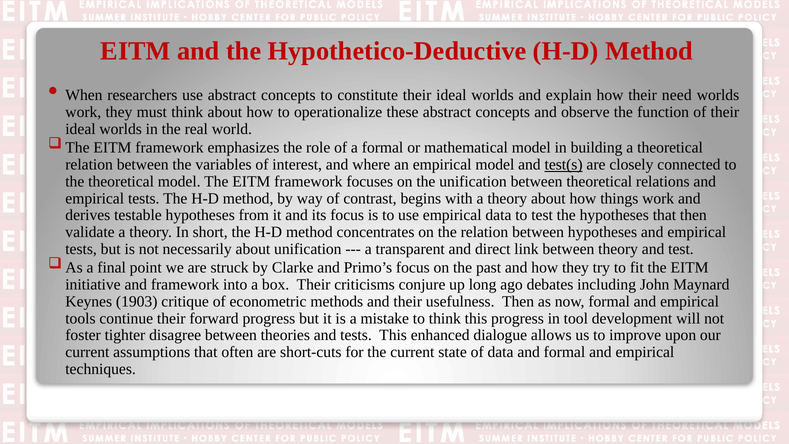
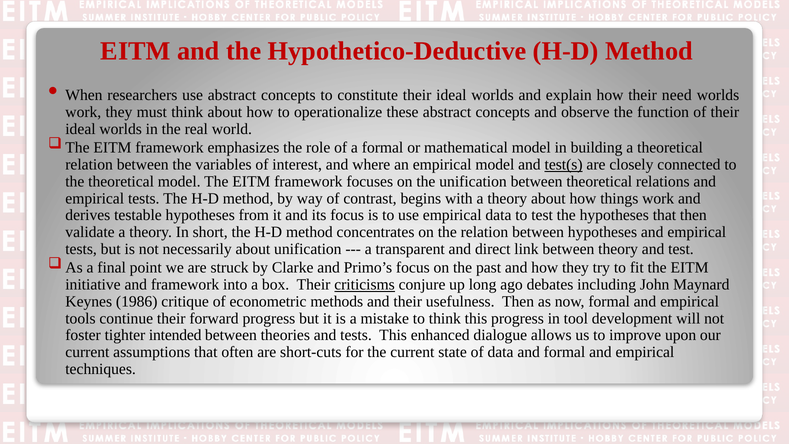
criticisms underline: none -> present (365, 285)
1903: 1903 -> 1986 (137, 301)
disagree: disagree -> intended (175, 335)
